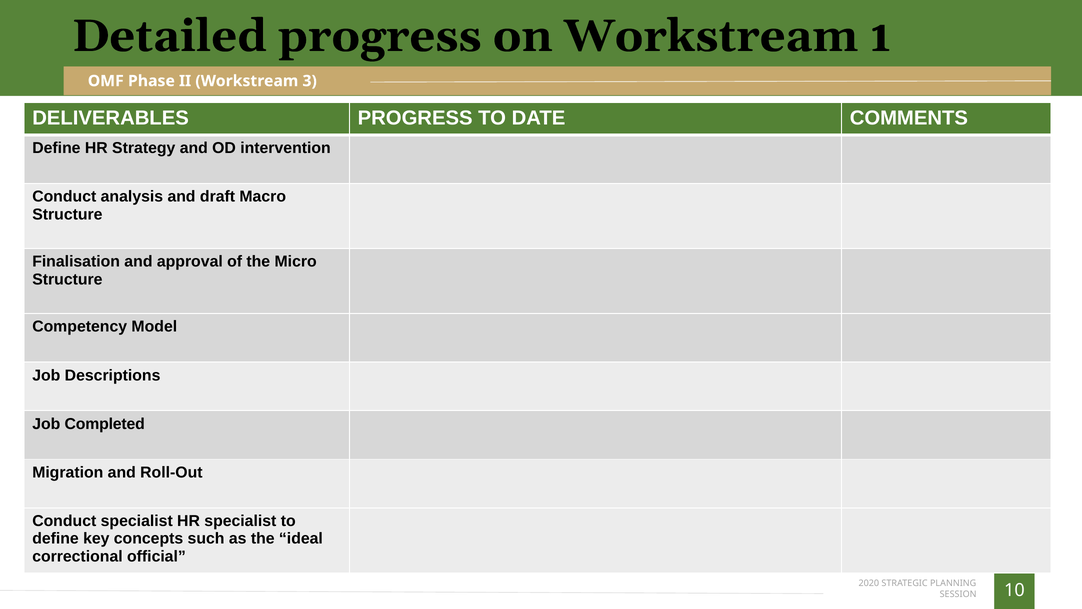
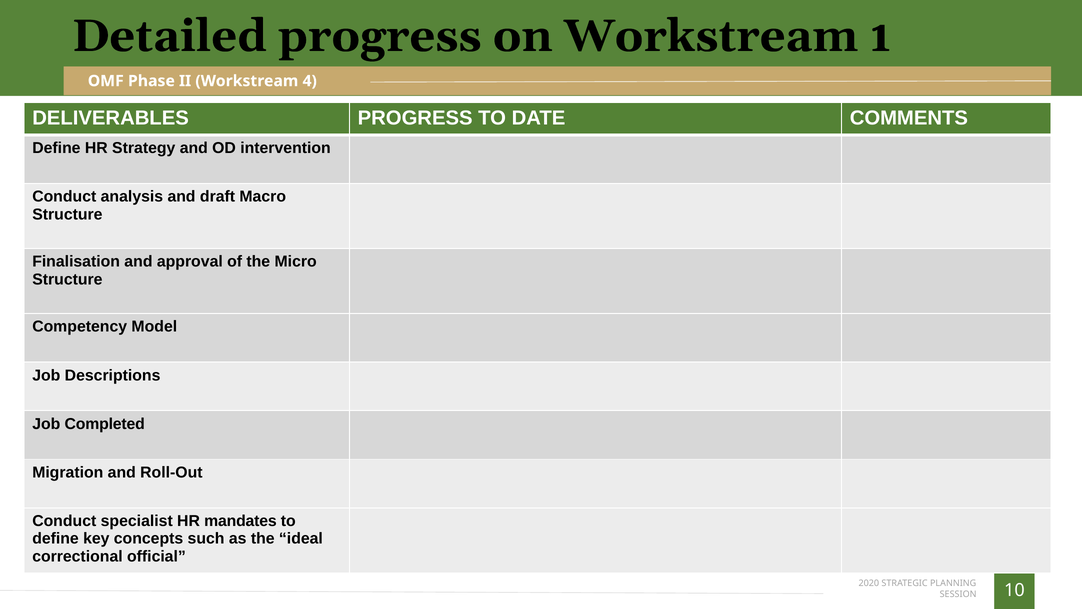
3: 3 -> 4 (310, 81)
HR specialist: specialist -> mandates (240, 521)
